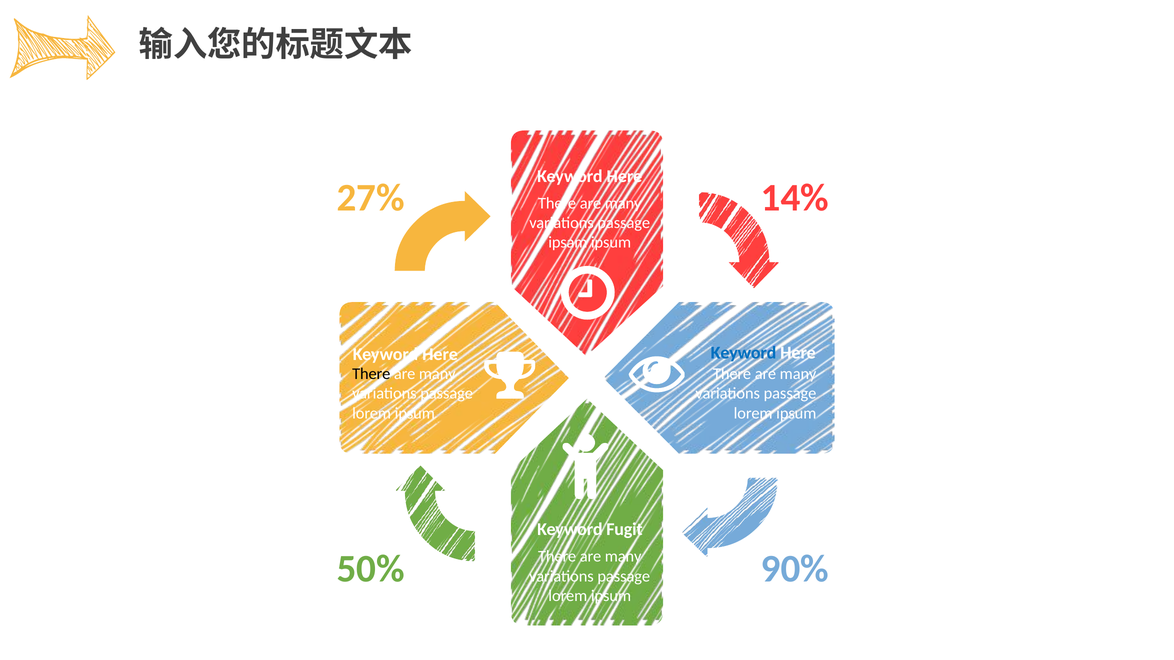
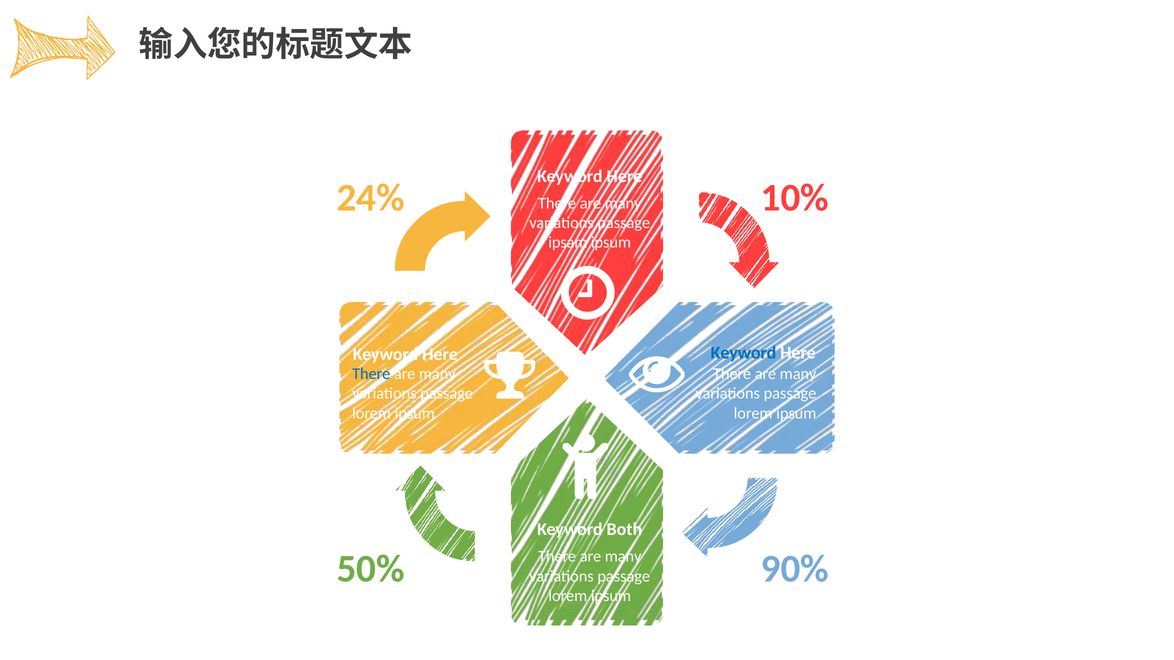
27%: 27% -> 24% (371, 198)
14%: 14% -> 10% (795, 198)
There colour: black -> blue (371, 374)
Fugit: Fugit -> Both (624, 530)
